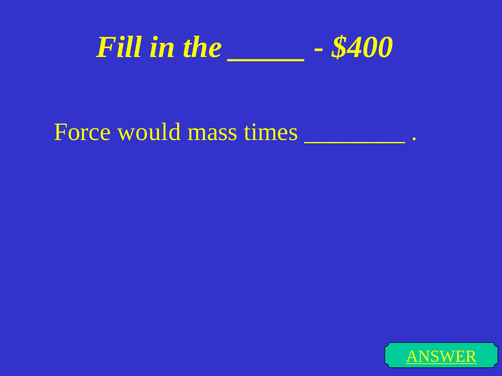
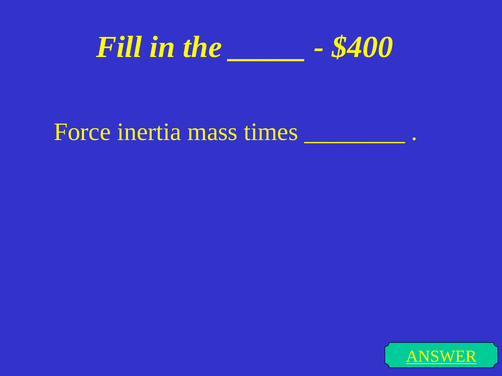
would: would -> inertia (149, 132)
